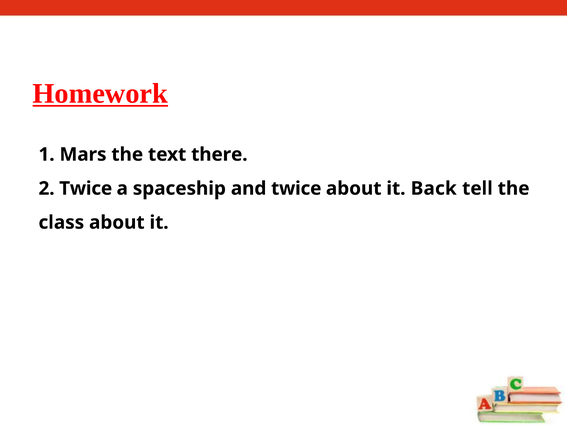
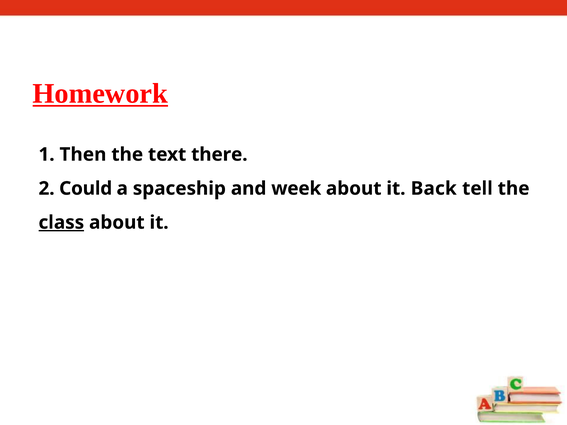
Mars: Mars -> Then (83, 155)
2 Twice: Twice -> Could (86, 189)
and twice: twice -> week (296, 189)
class underline: none -> present (61, 223)
